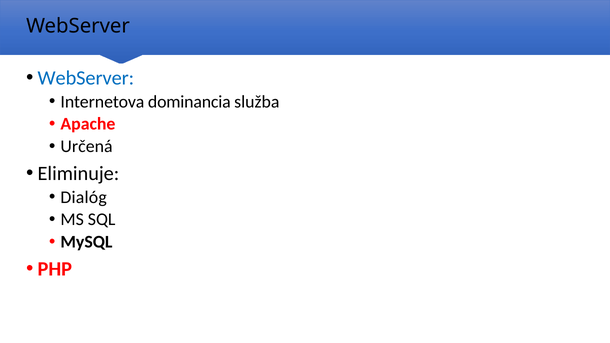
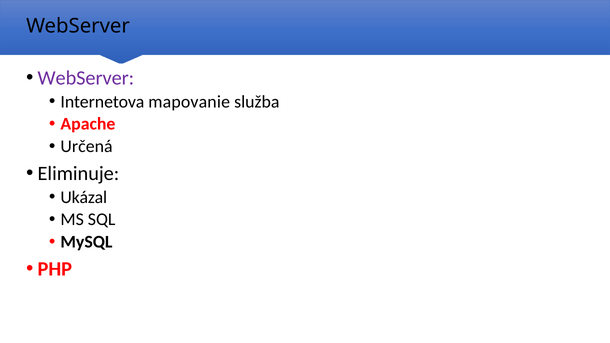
WebServer colour: blue -> purple (86, 78)
dominancia: dominancia -> mapovanie (189, 102)
Dialóg: Dialóg -> Ukázal (84, 197)
